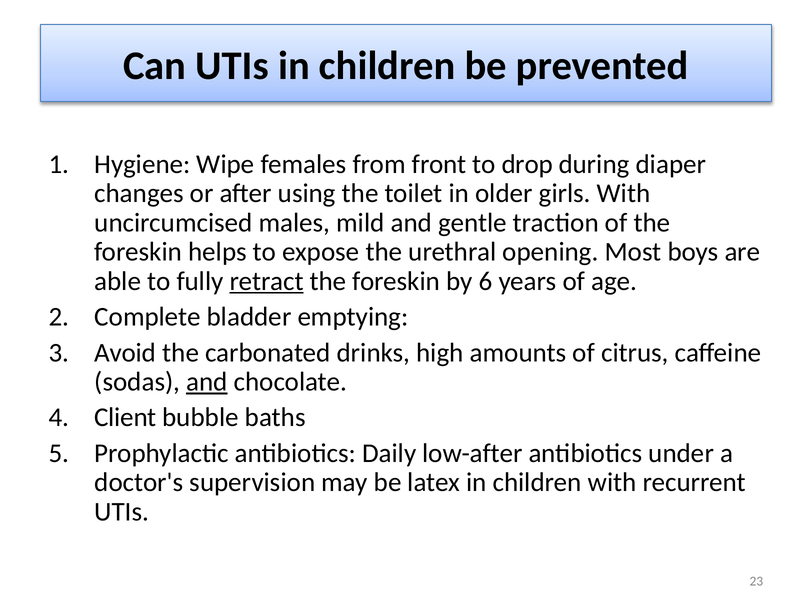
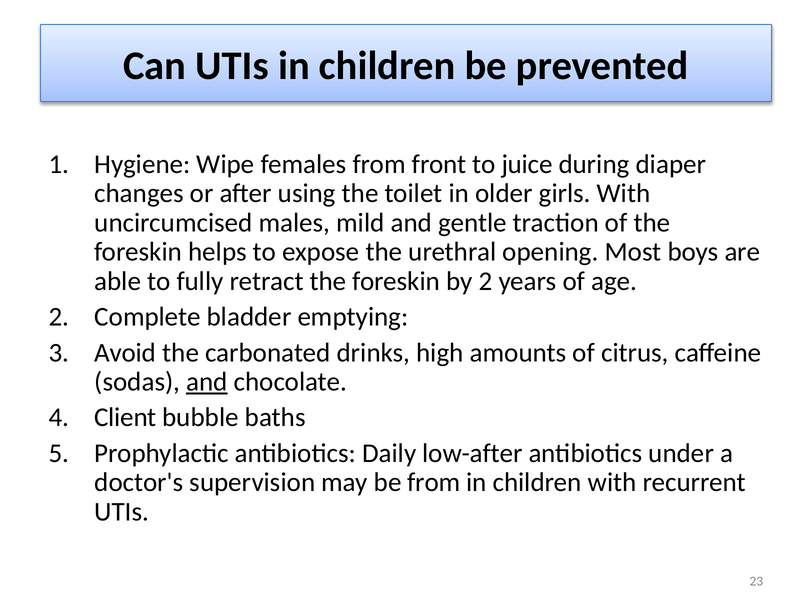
drop: drop -> juice (527, 164)
retract underline: present -> none (267, 281)
by 6: 6 -> 2 (486, 281)
be latex: latex -> from (434, 482)
